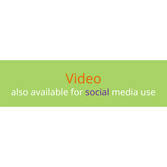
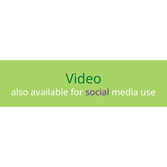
Video colour: orange -> green (83, 79)
